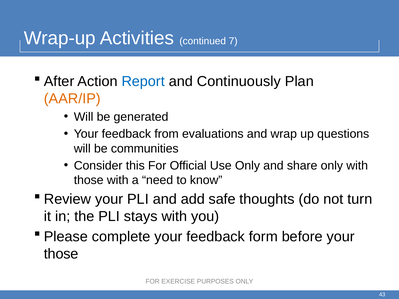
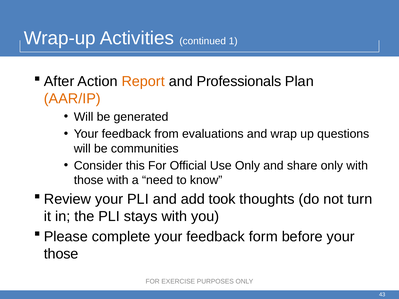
7: 7 -> 1 (233, 41)
Report colour: blue -> orange (143, 81)
Continuously: Continuously -> Professionals (239, 81)
safe: safe -> took (222, 199)
